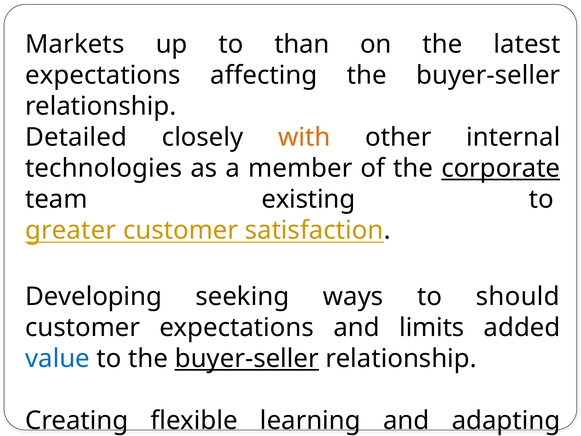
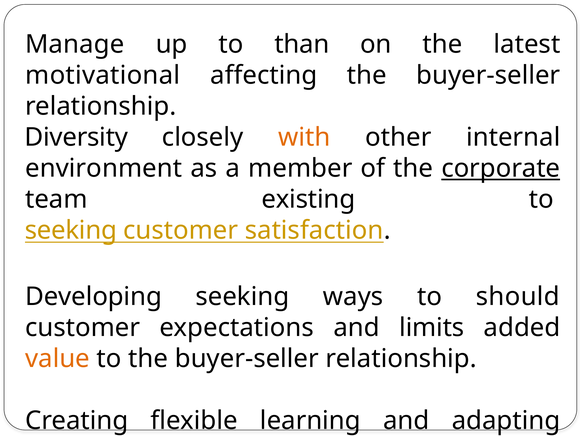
Markets: Markets -> Manage (75, 44)
expectations: expectations -> motivational (103, 75)
Detailed: Detailed -> Diversity (76, 137)
technologies: technologies -> environment (104, 168)
greater: greater -> seeking (71, 230)
value colour: blue -> orange (57, 358)
buyer-seller underline: present -> none (247, 358)
